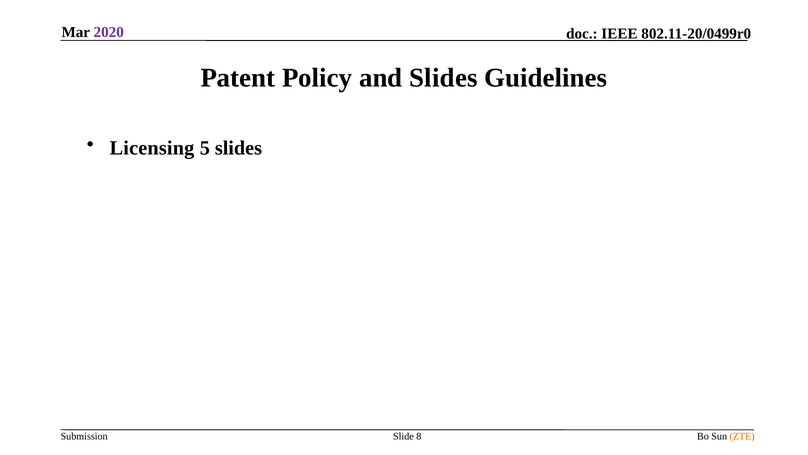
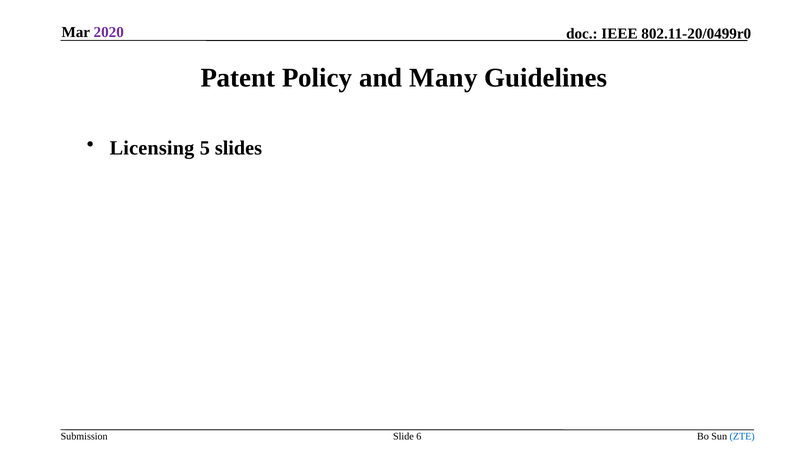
and Slides: Slides -> Many (443, 78)
8: 8 -> 6 (419, 436)
ZTE colour: orange -> blue (742, 436)
